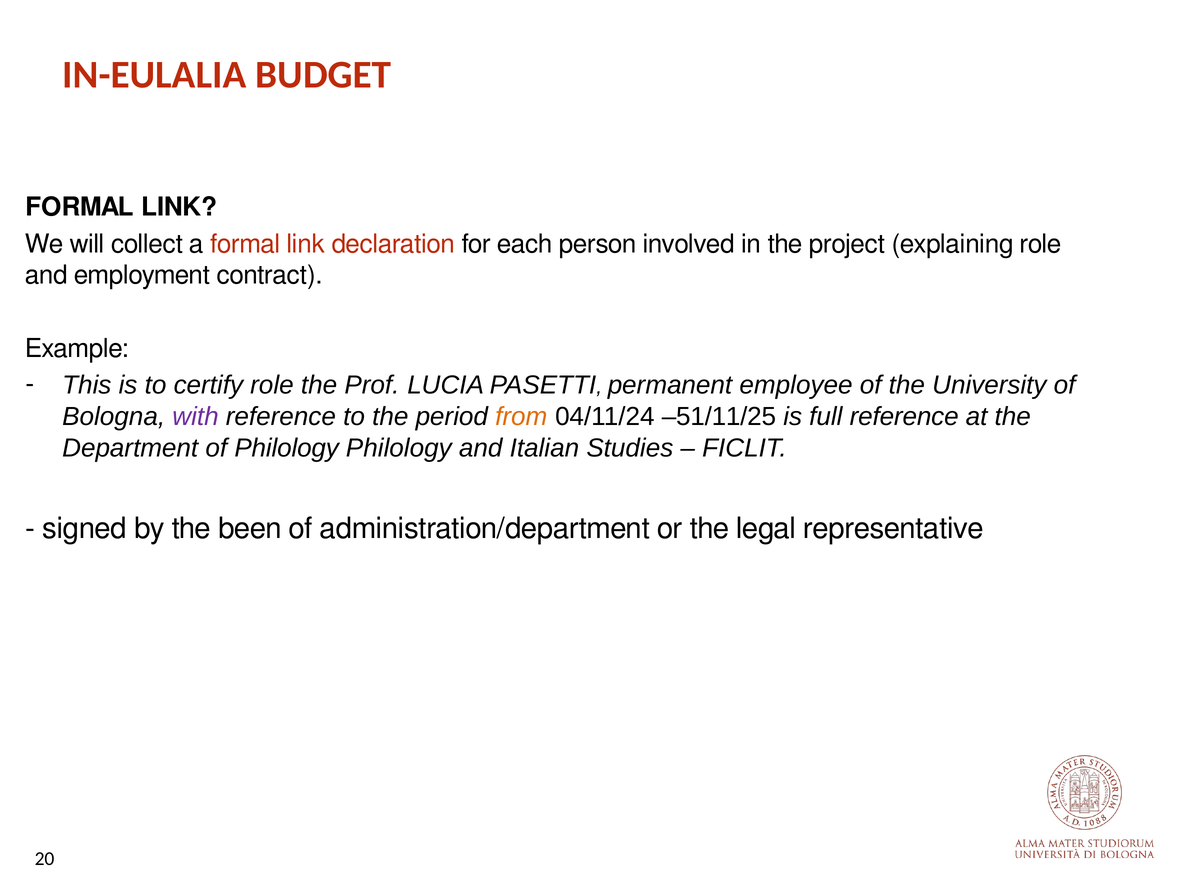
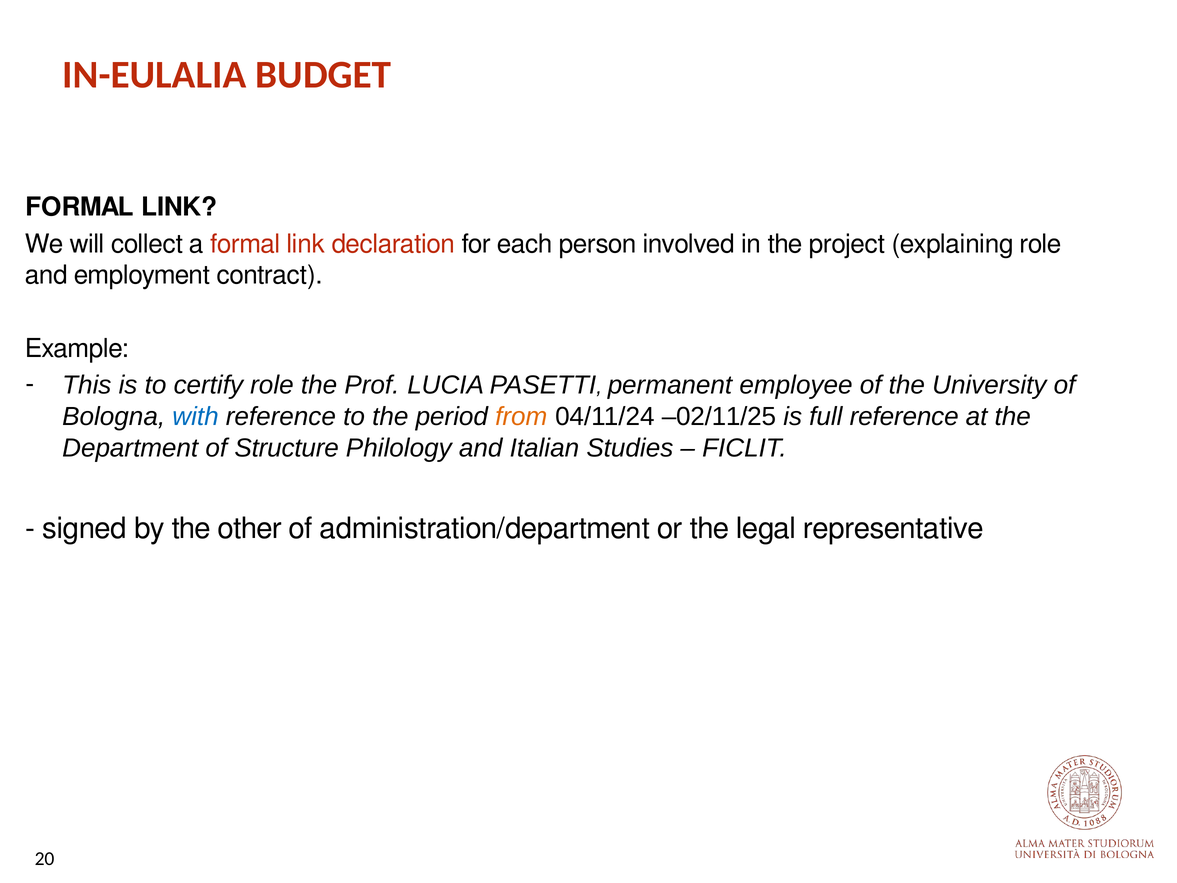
with colour: purple -> blue (196, 416)
–51/11/25: –51/11/25 -> –02/11/25 (719, 416)
of Philology: Philology -> Structure (287, 448)
been: been -> other (250, 528)
